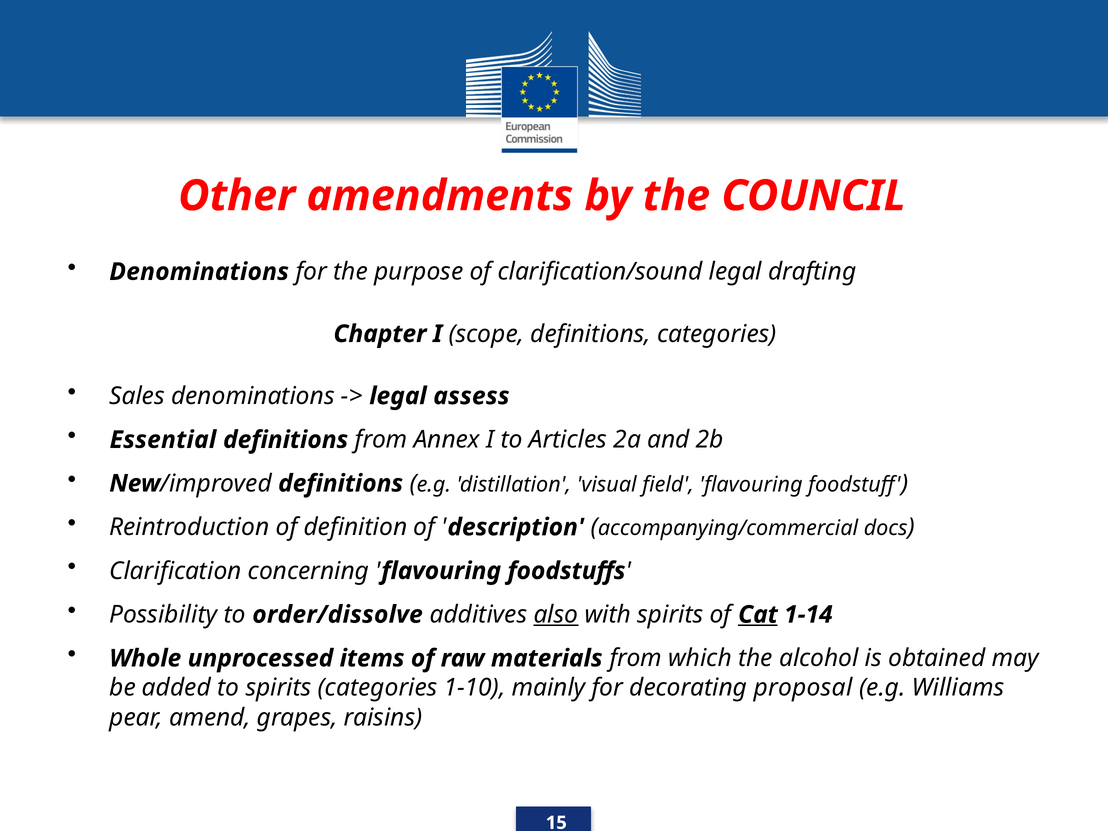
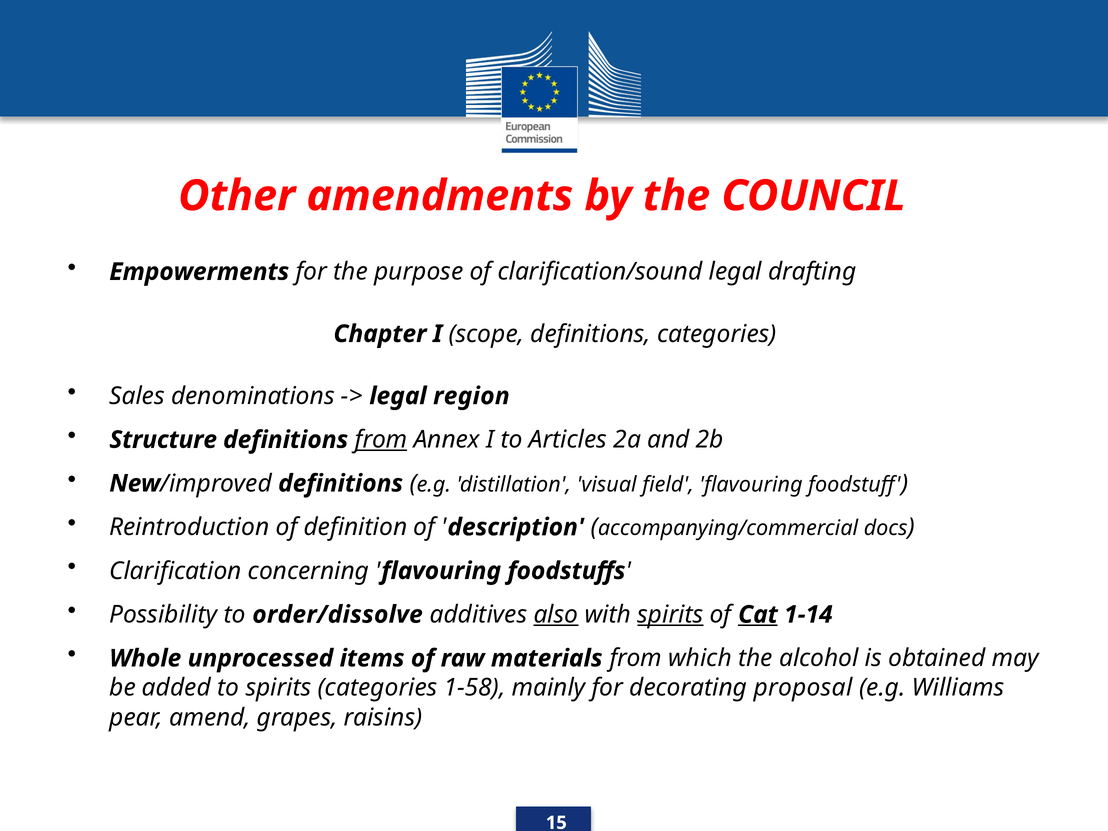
Denominations: Denominations -> Empowerments (199, 272)
assess: assess -> region (471, 396)
Essential: Essential -> Structure (163, 440)
from underline: none -> present (381, 440)
spirits underline: none -> present (670, 615)
1-10: 1-10 -> 1-58 (475, 688)
